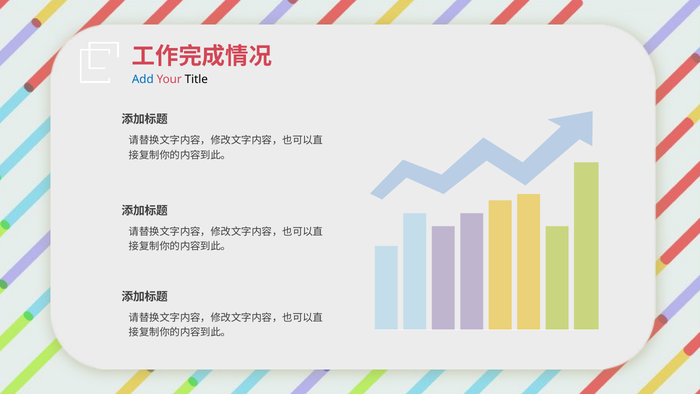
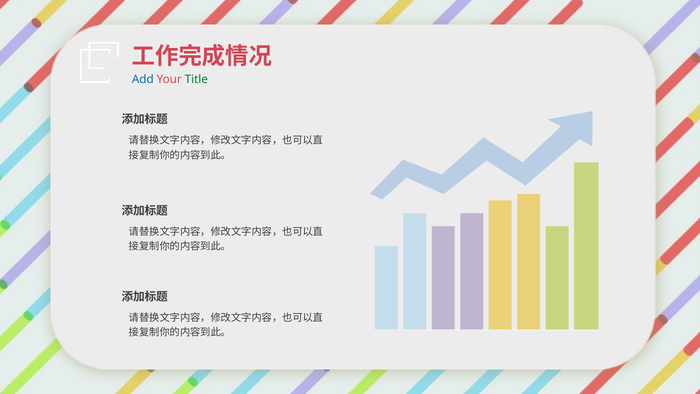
Title colour: black -> green (196, 80)
